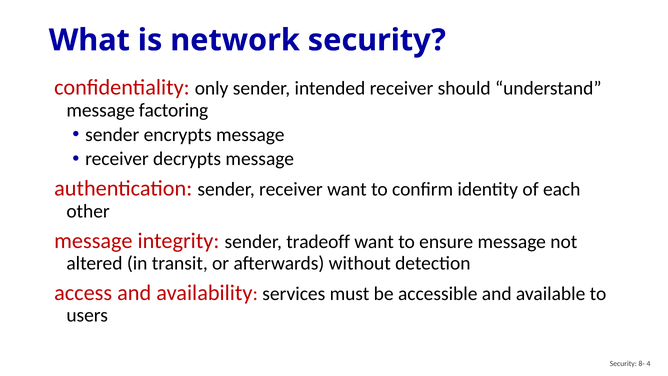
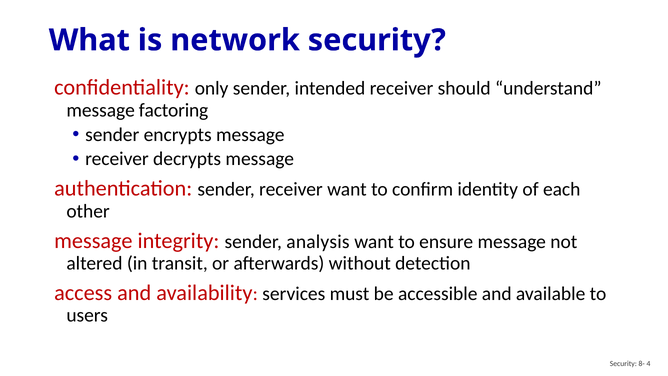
tradeoff: tradeoff -> analysis (318, 241)
